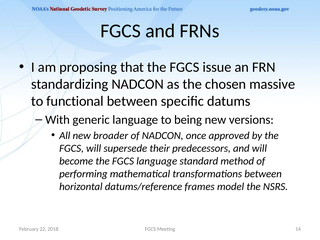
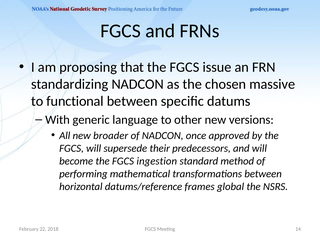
being: being -> other (188, 120)
FGCS language: language -> ingestion (157, 161)
model: model -> global (231, 187)
